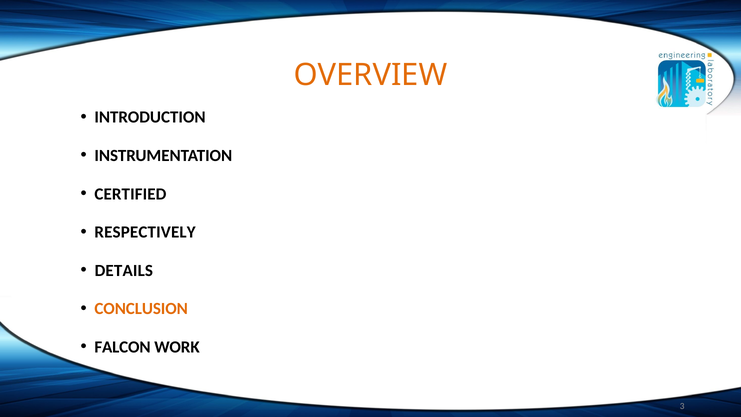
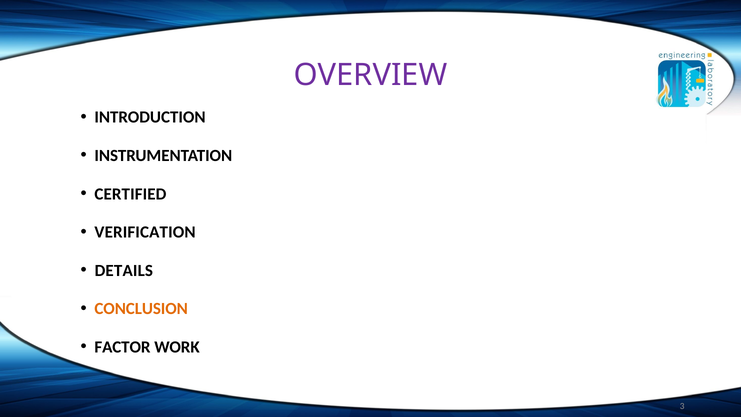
OVERVIEW colour: orange -> purple (371, 75)
RESPECTIVELY: RESPECTIVELY -> VERIFICATION (145, 232)
FALCON: FALCON -> FACTOR (122, 347)
